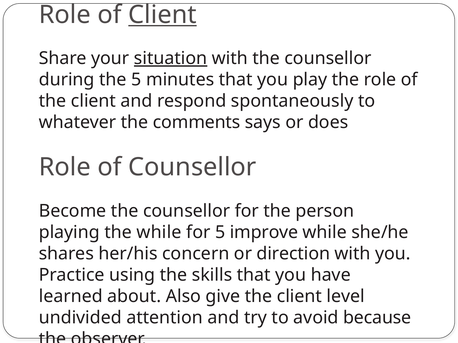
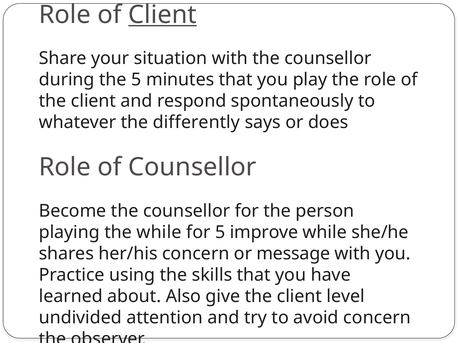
situation underline: present -> none (171, 58)
comments: comments -> differently (196, 123)
direction: direction -> message (293, 254)
avoid because: because -> concern (377, 318)
